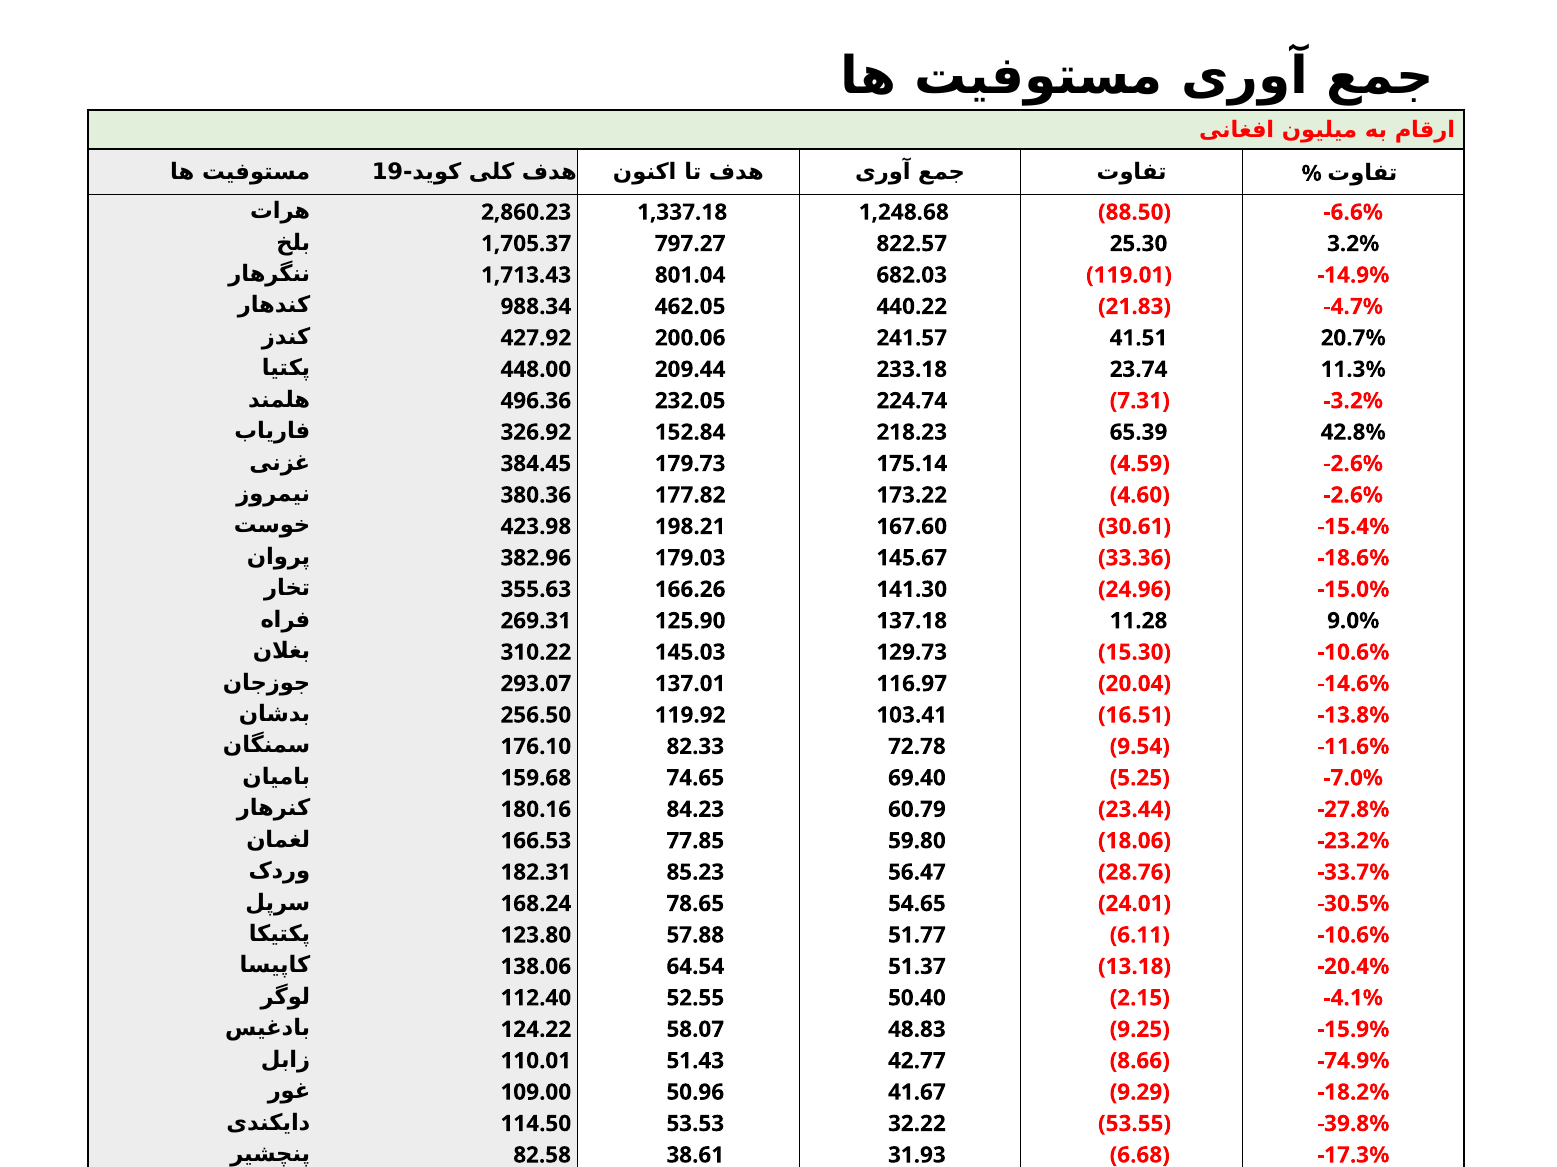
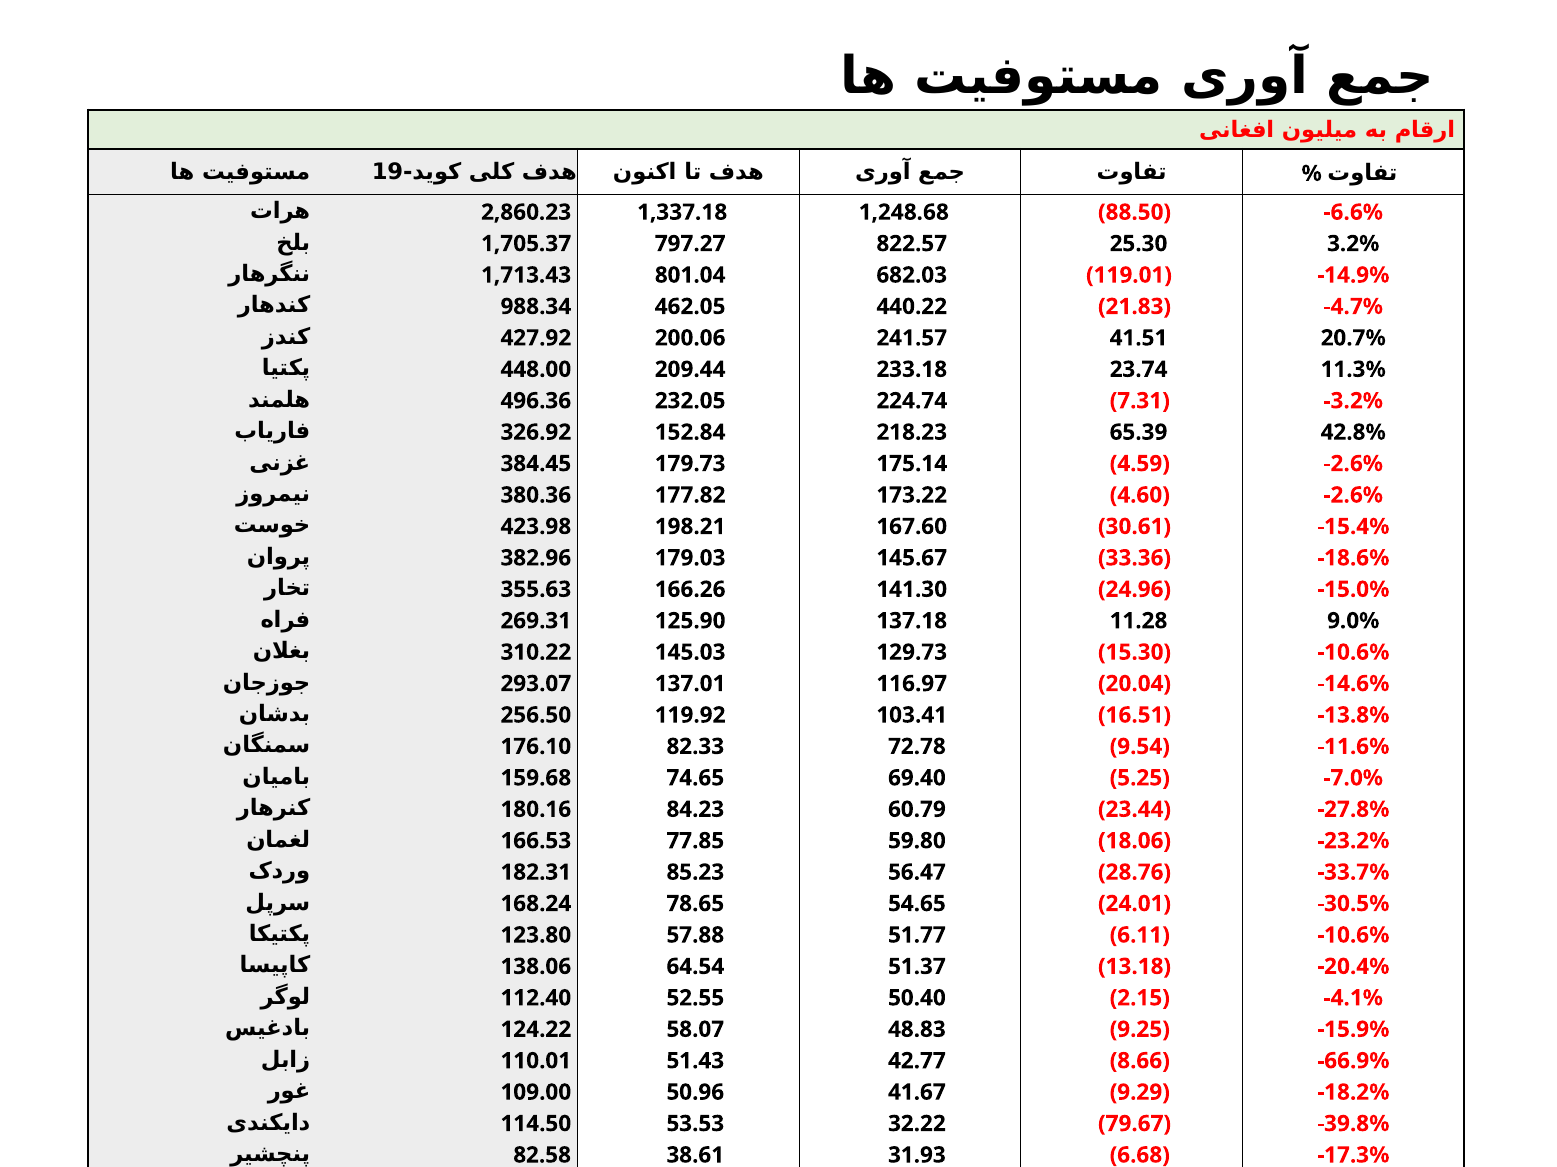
-74.9%: -74.9% -> -66.9% (1353, 1061)
53.55: 53.55 -> 79.67 (1135, 1124)
